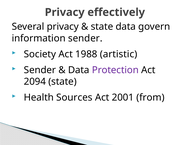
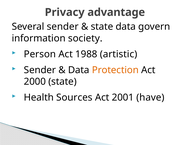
effectively: effectively -> advantage (116, 12)
Several privacy: privacy -> sender (63, 27)
information sender: sender -> society (85, 38)
Society: Society -> Person (40, 54)
Protection colour: purple -> orange (115, 70)
2094: 2094 -> 2000 (35, 81)
from: from -> have (150, 97)
